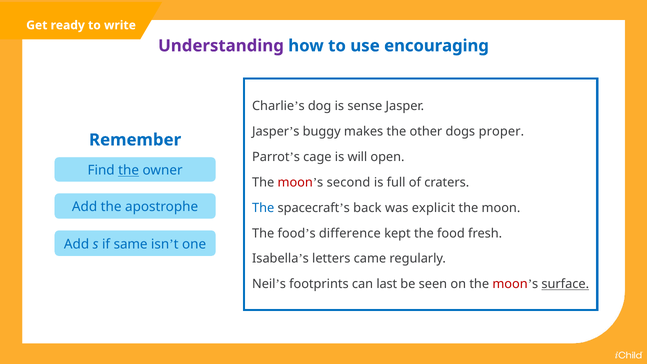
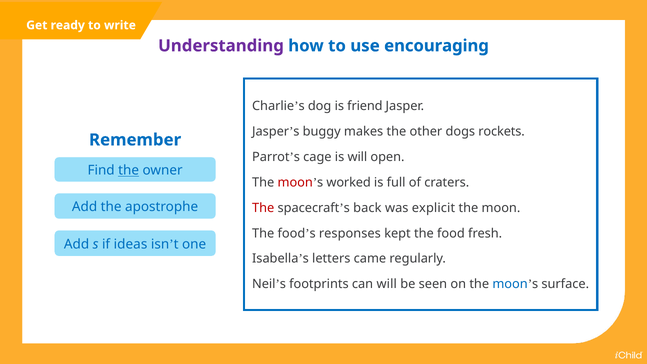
sense: sense -> friend (365, 106)
proper: proper -> rockets (502, 131)
second: second -> worked (349, 182)
The colour: blue -> red (263, 208)
difference: difference -> responses (350, 233)
same: same -> ideas (131, 244)
can last: last -> will (387, 284)
moon colour: red -> blue (510, 284)
surface underline: present -> none (565, 284)
